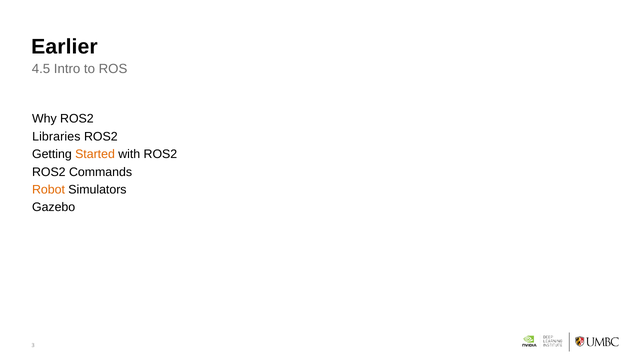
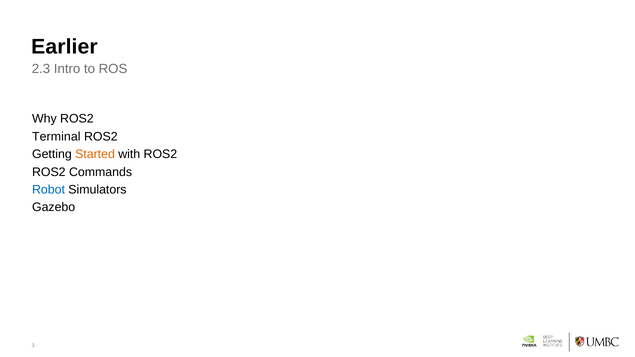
4.5: 4.5 -> 2.3 (41, 69)
Libraries: Libraries -> Terminal (56, 137)
Robot colour: orange -> blue (49, 190)
